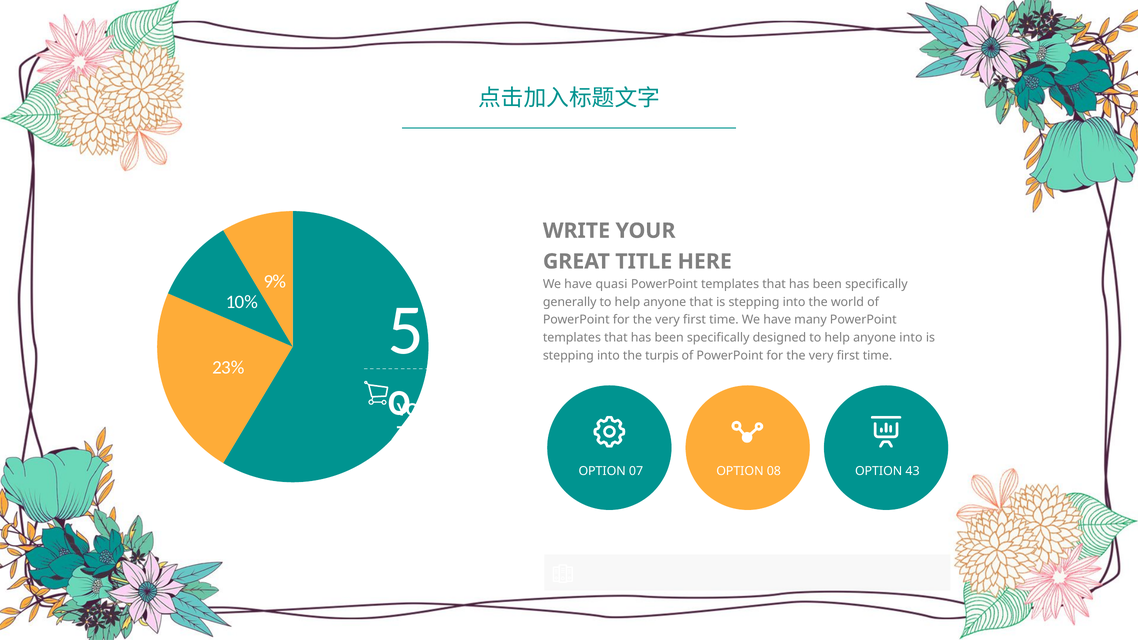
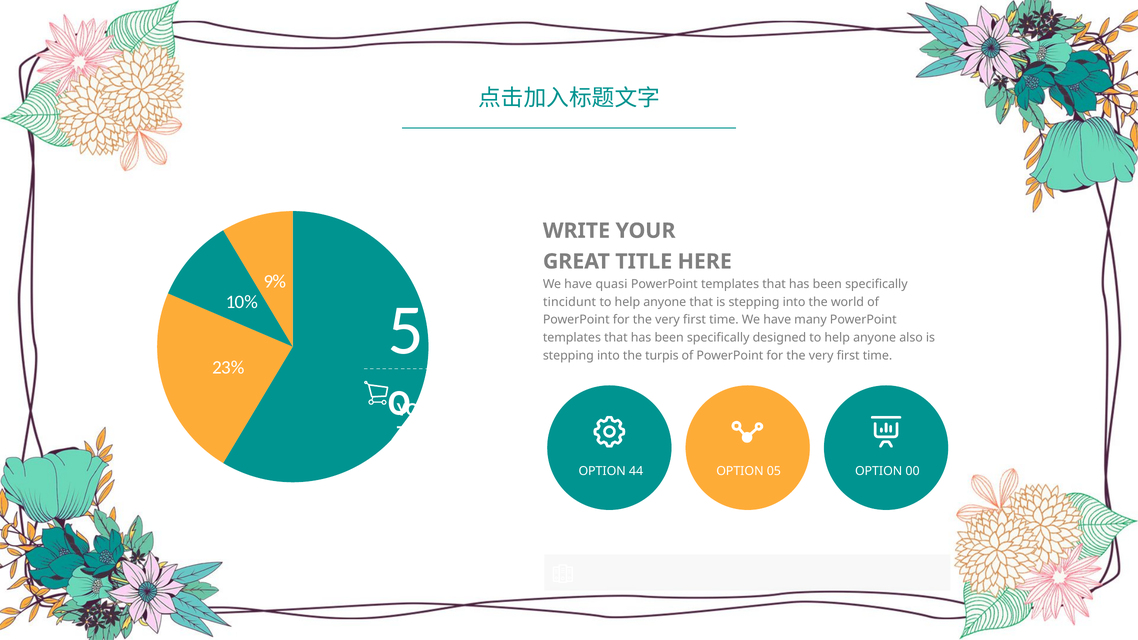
generally: generally -> tincidunt (570, 302)
anyone into: into -> also (911, 338)
07: 07 -> 44 (636, 472)
08: 08 -> 05 (774, 472)
43: 43 -> 00 (913, 472)
